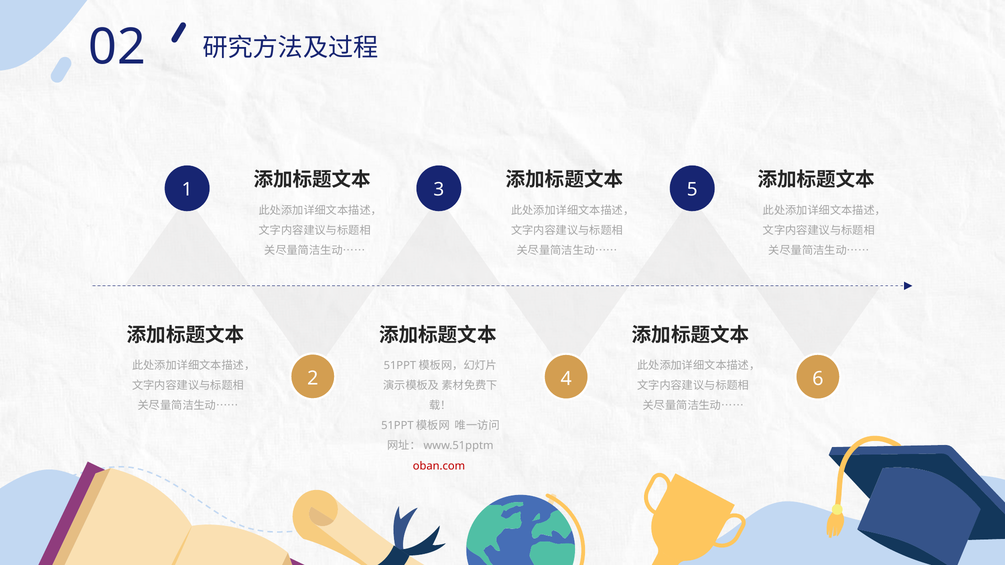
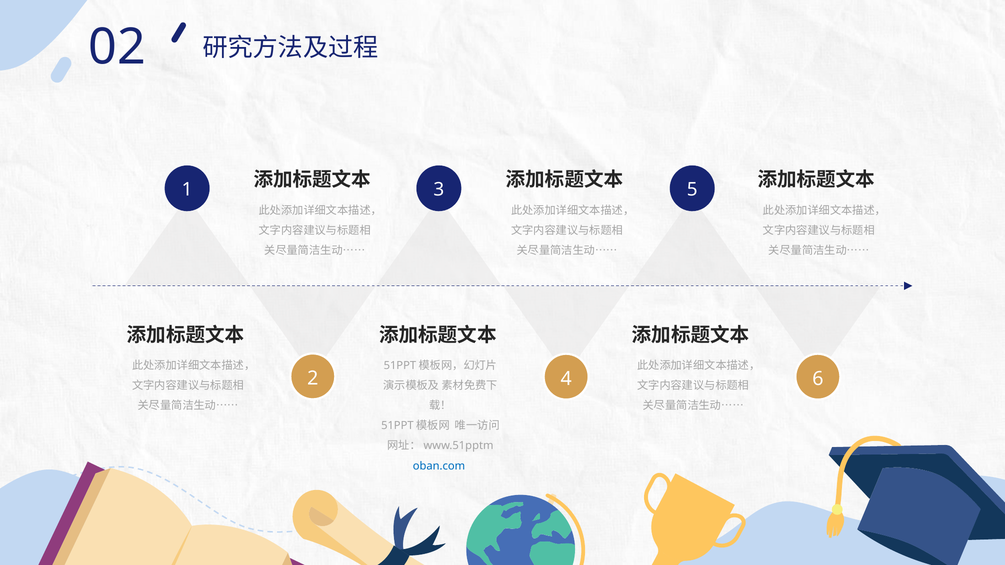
oban.com colour: red -> blue (439, 466)
